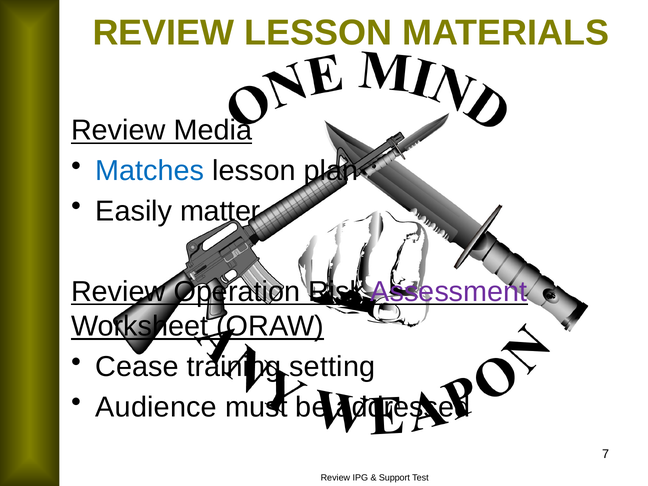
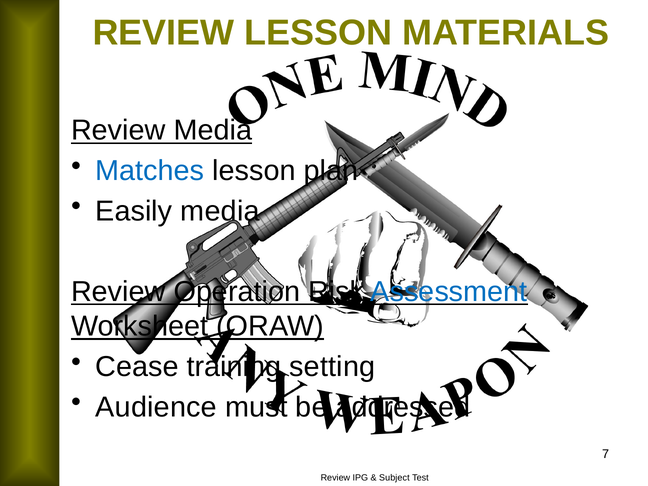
Easily matter: matter -> media (220, 211)
Assessment colour: purple -> blue (449, 292)
Support: Support -> Subject (394, 478)
